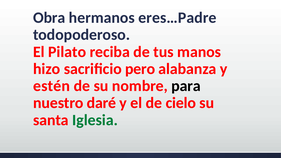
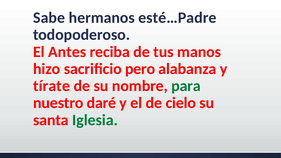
Obra: Obra -> Sabe (49, 18)
eres…Padre: eres…Padre -> esté…Padre (177, 18)
Pilato: Pilato -> Antes (67, 52)
estén: estén -> tírate (51, 86)
para colour: black -> green (186, 86)
